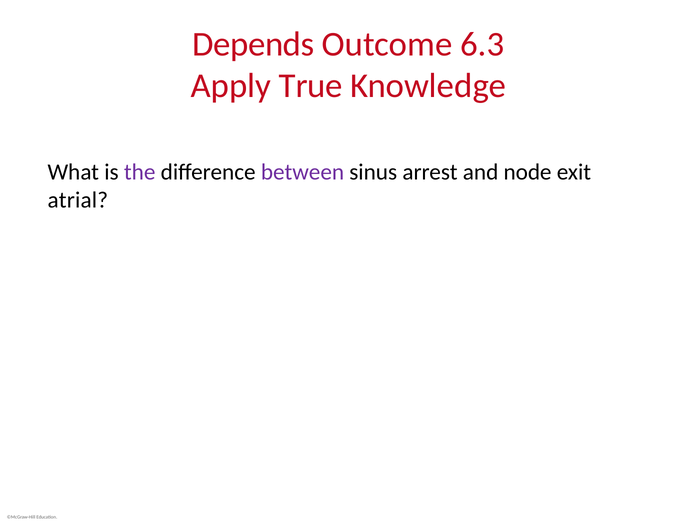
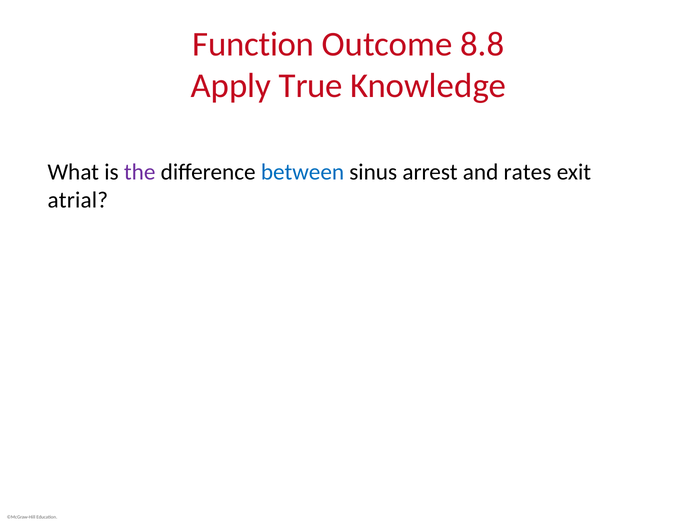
Depends: Depends -> Function (253, 44)
6.3: 6.3 -> 8.8 (482, 44)
between colour: purple -> blue (303, 172)
node: node -> rates (528, 172)
